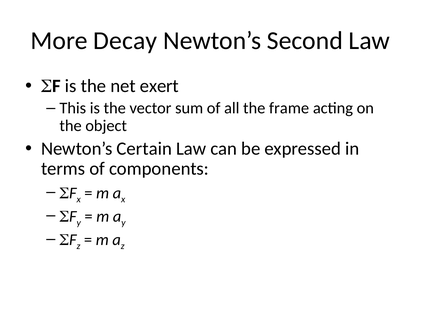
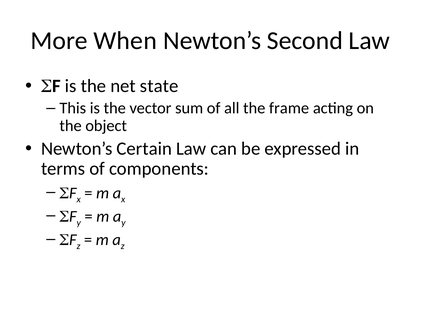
Decay: Decay -> When (125, 41)
exert: exert -> state (159, 86)
